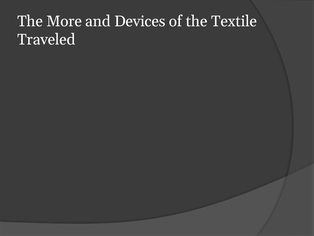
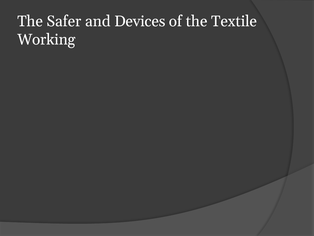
More: More -> Safer (64, 21)
Traveled: Traveled -> Working (46, 40)
